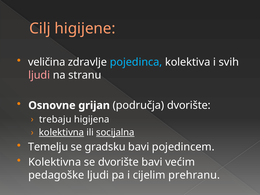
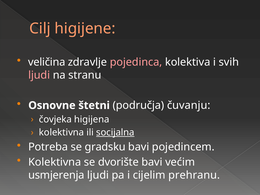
pojedinca colour: light blue -> pink (136, 62)
grijan: grijan -> štetni (94, 105)
područja dvorište: dvorište -> čuvanju (189, 105)
trebaju: trebaju -> čovjeka (55, 119)
kolektivna underline: present -> none (62, 133)
Temelju: Temelju -> Potreba (48, 147)
pedagoške: pedagoške -> usmjerenja (56, 175)
